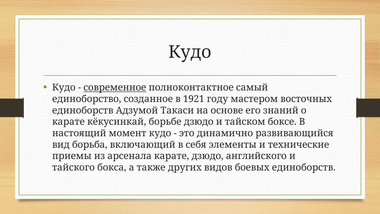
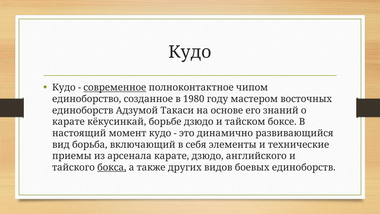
самый: самый -> чипом (252, 87)
1921: 1921 -> 1980 (194, 99)
бокса underline: none -> present (112, 167)
